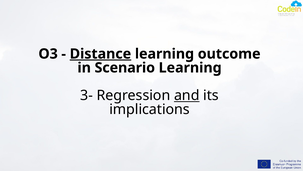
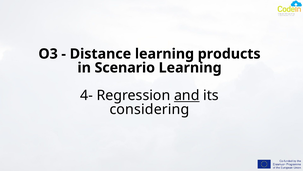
Distance underline: present -> none (100, 54)
outcome: outcome -> products (229, 54)
3-: 3- -> 4- (87, 95)
implications: implications -> considering (149, 109)
